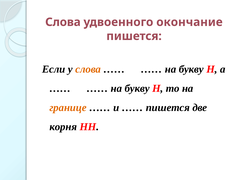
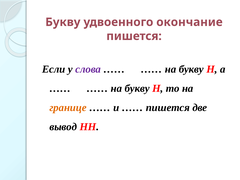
Слова: Слова -> Букву (63, 22)
слова colour: orange -> purple (88, 69)
корня: корня -> вывод (63, 127)
